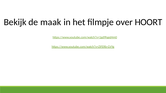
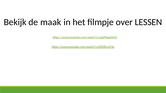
HOORT: HOORT -> LESSEN (148, 22)
